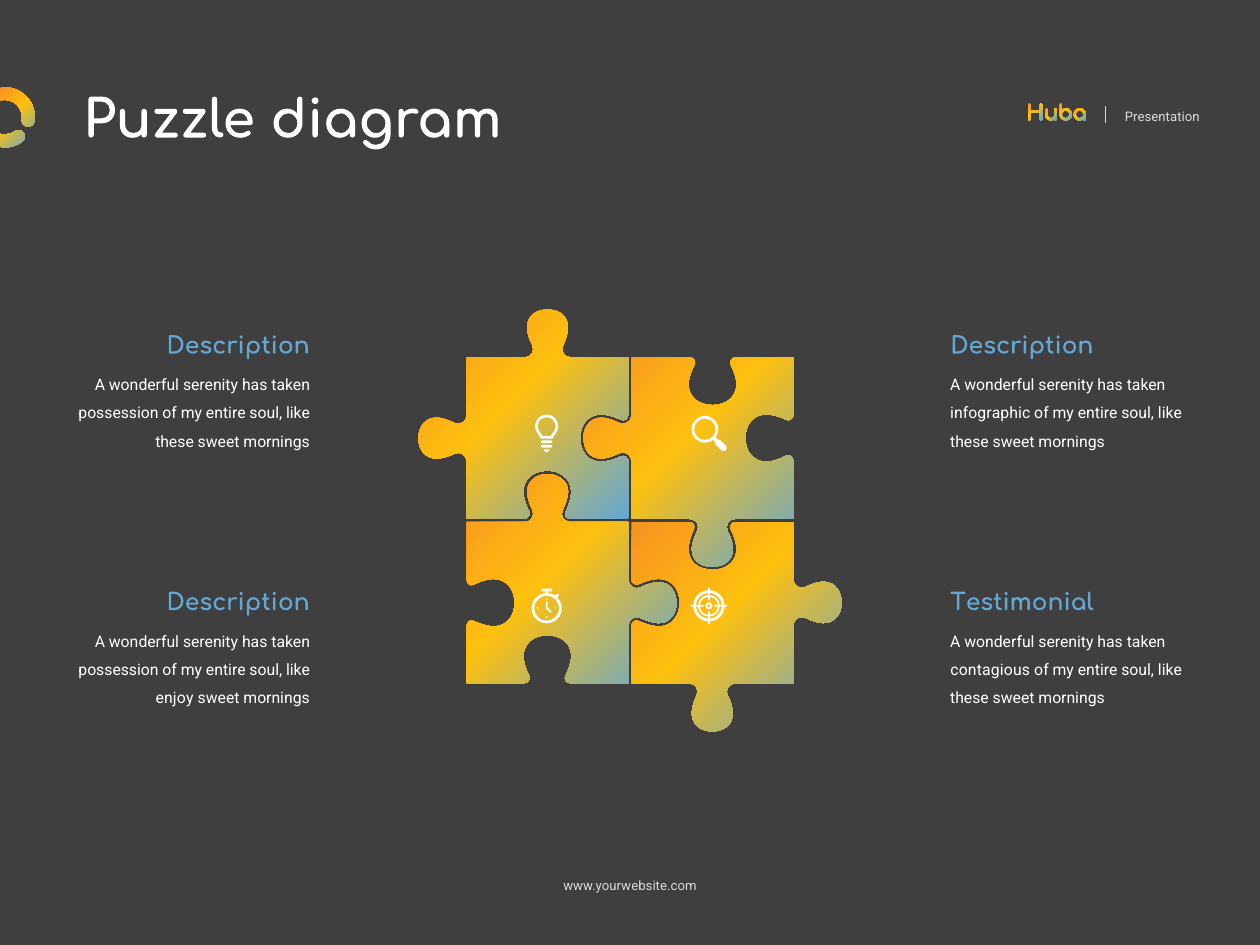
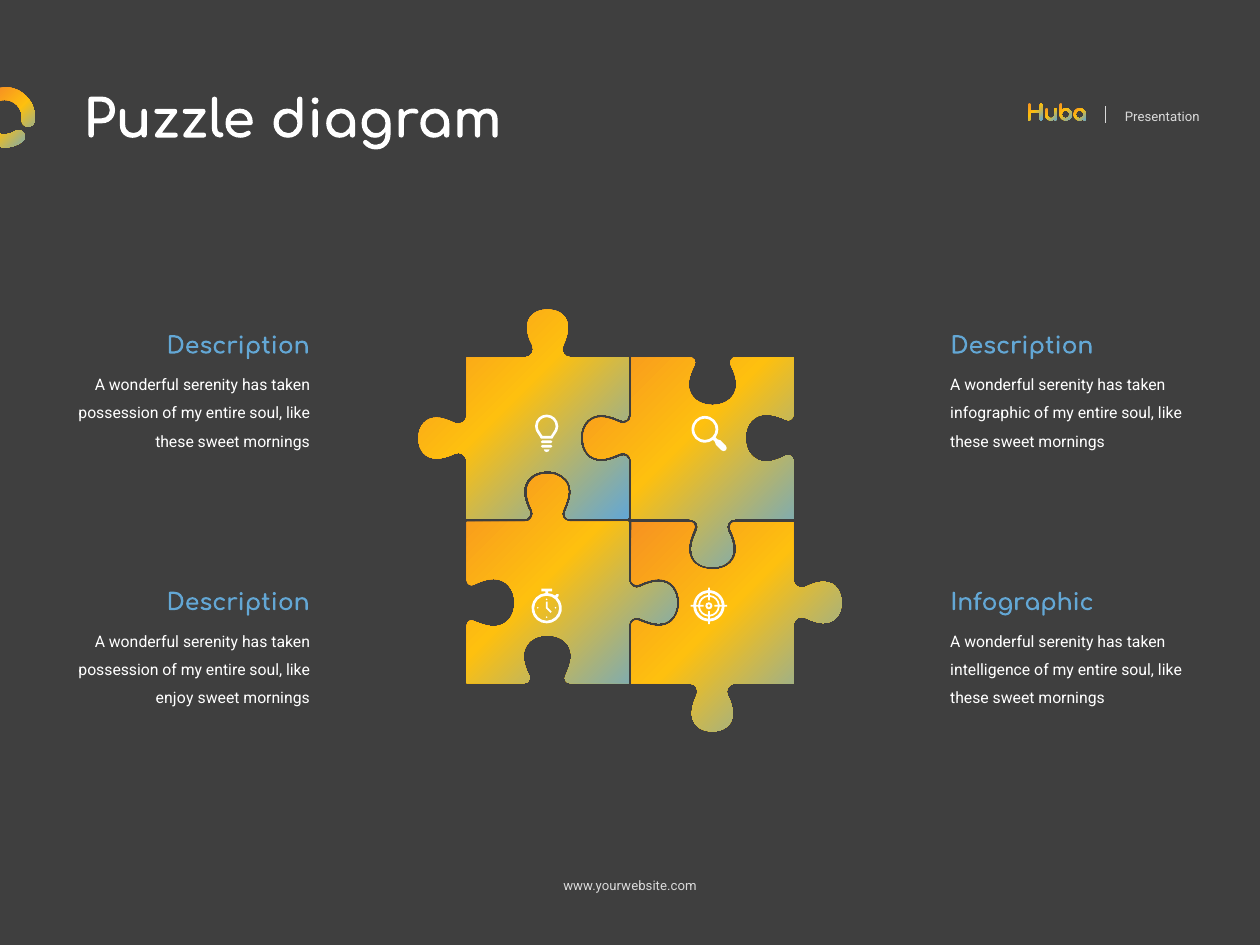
Testimonial: Testimonial -> Infographic (1022, 602)
contagious: contagious -> intelligence (990, 670)
